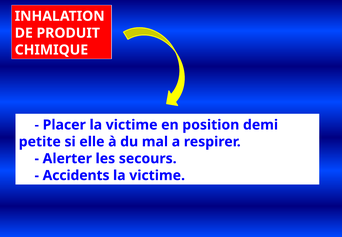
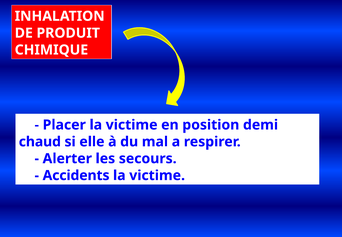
petite: petite -> chaud (40, 142)
